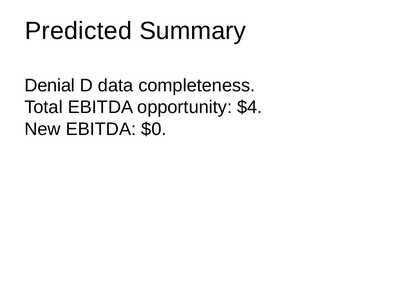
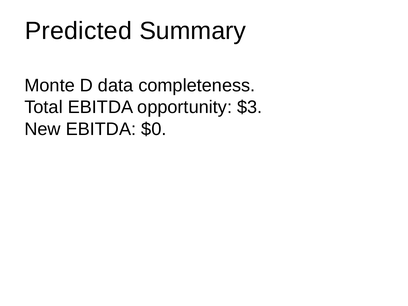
Denial: Denial -> Monte (50, 86)
$4: $4 -> $3 (250, 107)
